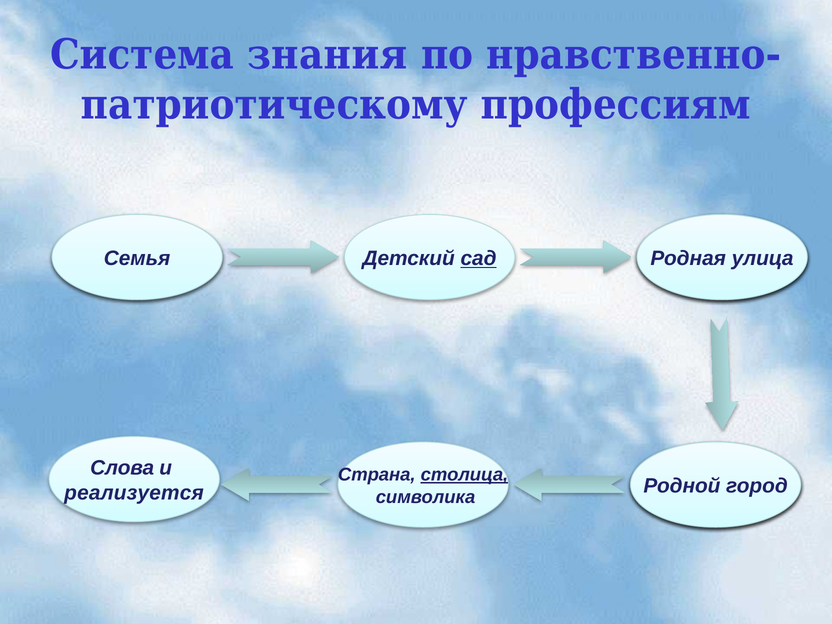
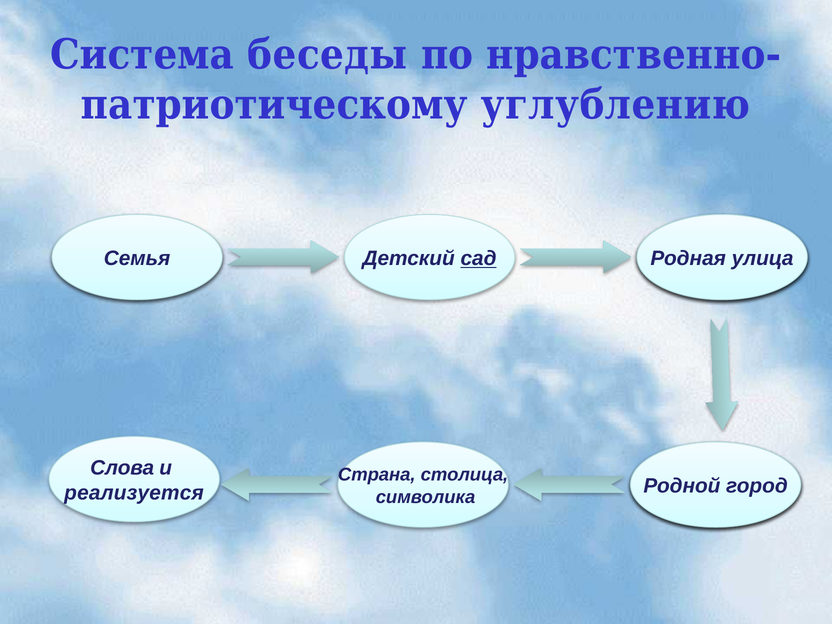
знания: знания -> беседы (327, 55)
профессиям: профессиям -> углублению (615, 105)
столица underline: present -> none (464, 475)
